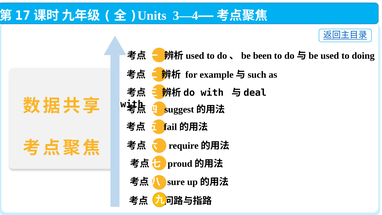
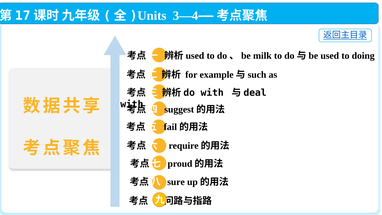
been: been -> milk (262, 56)
